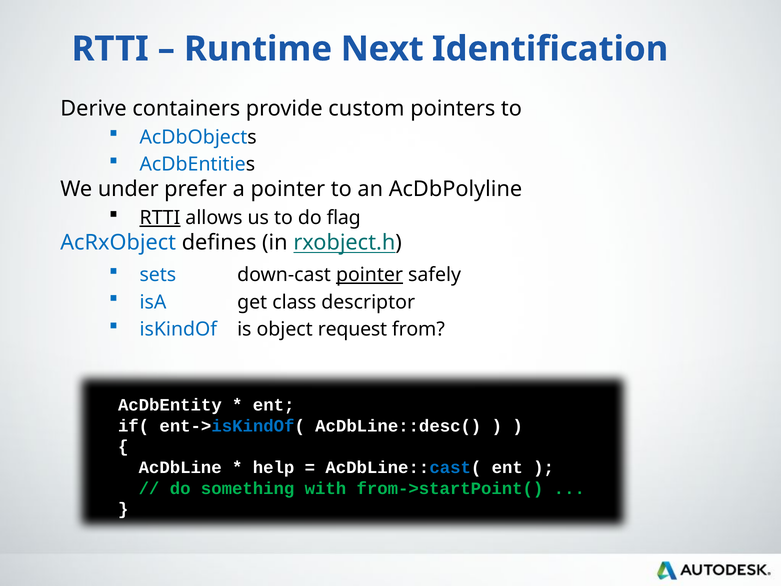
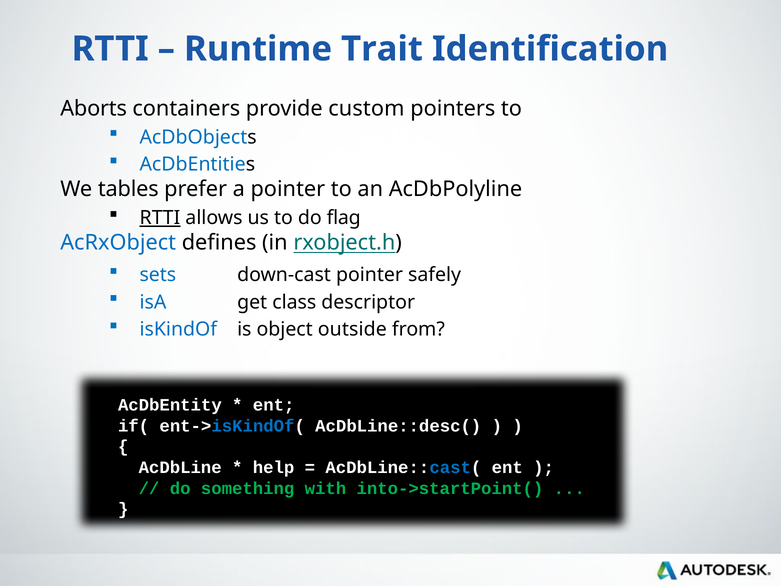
Next: Next -> Trait (382, 49)
Derive: Derive -> Aborts (94, 109)
under: under -> tables (128, 189)
pointer underline: present -> none (370, 275)
request: request -> outside (352, 329)
from->startPoint(: from->startPoint( -> into->startPoint( (450, 488)
